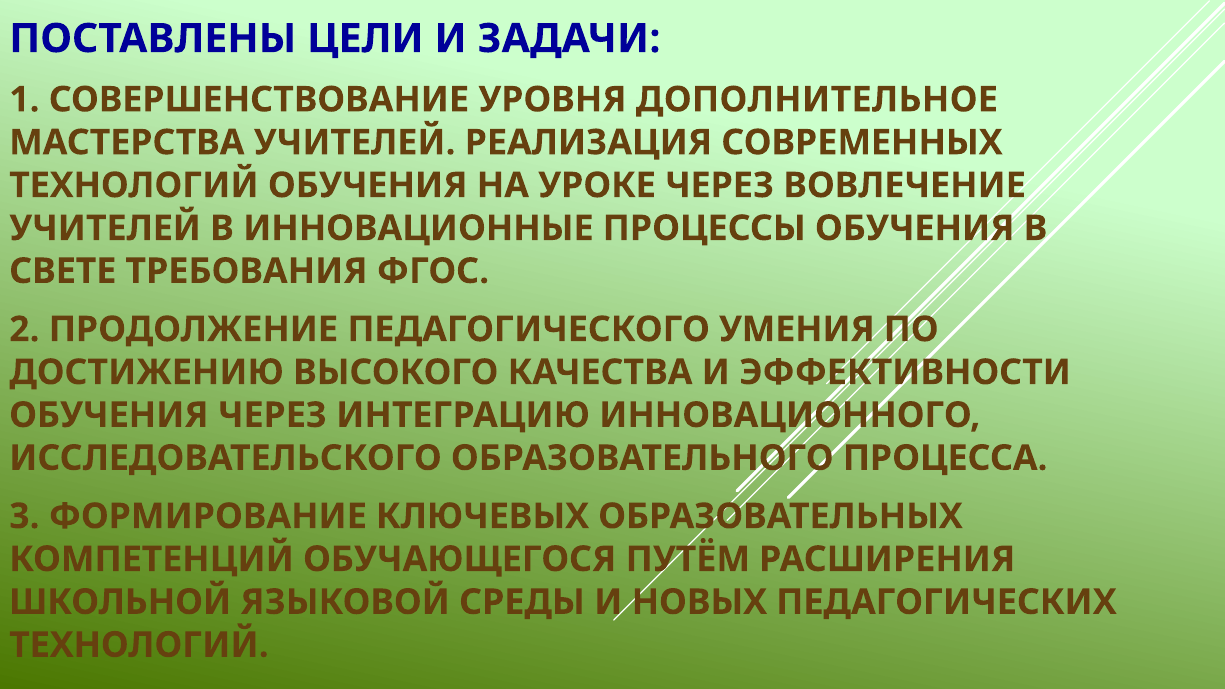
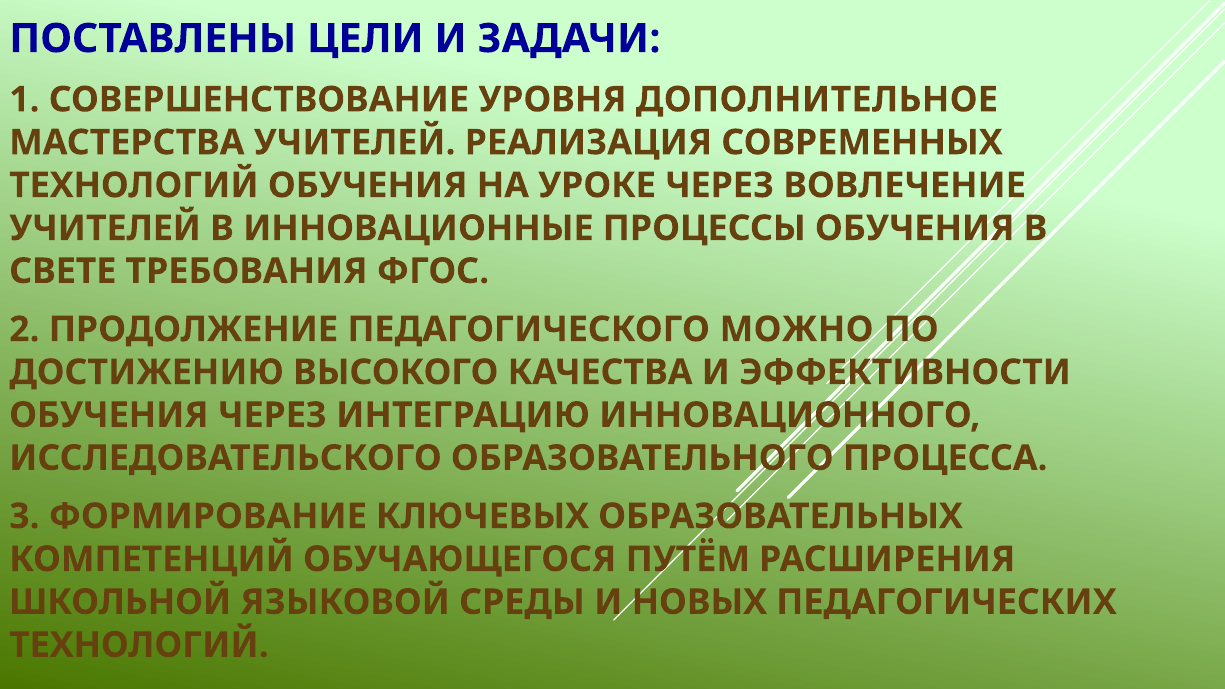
УМЕНИЯ: УМЕНИЯ -> МОЖНО (797, 329)
